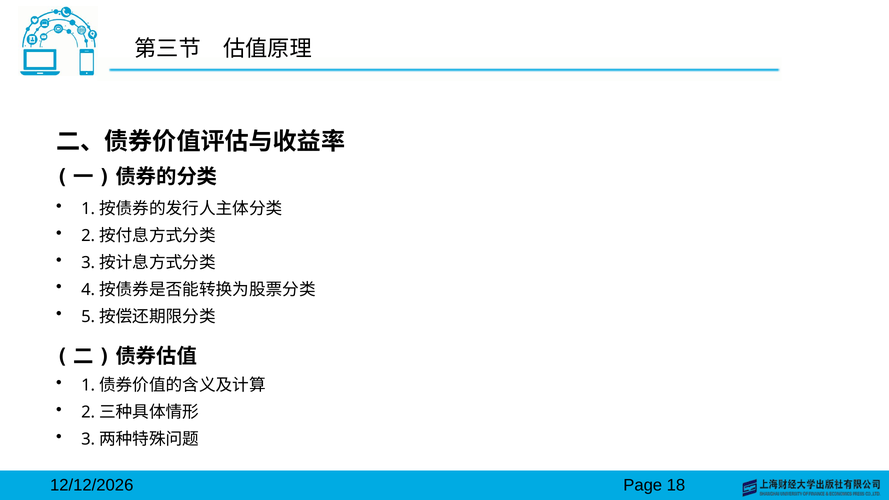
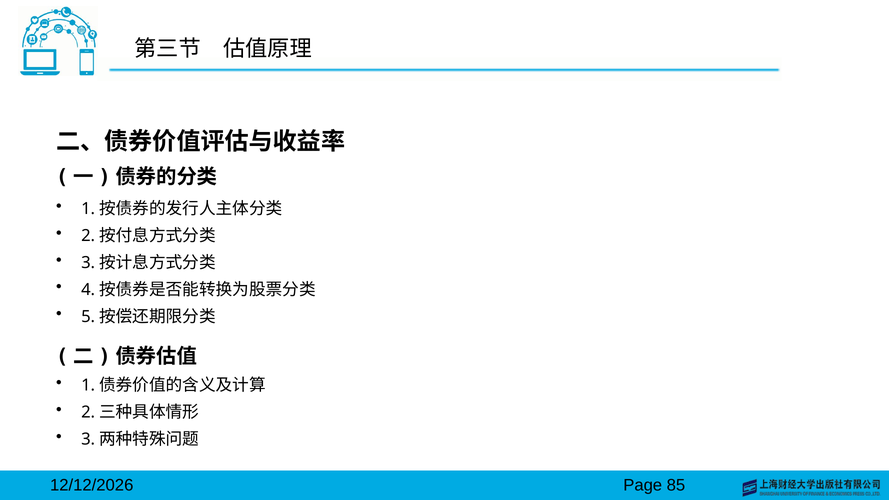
18: 18 -> 85 (676, 485)
